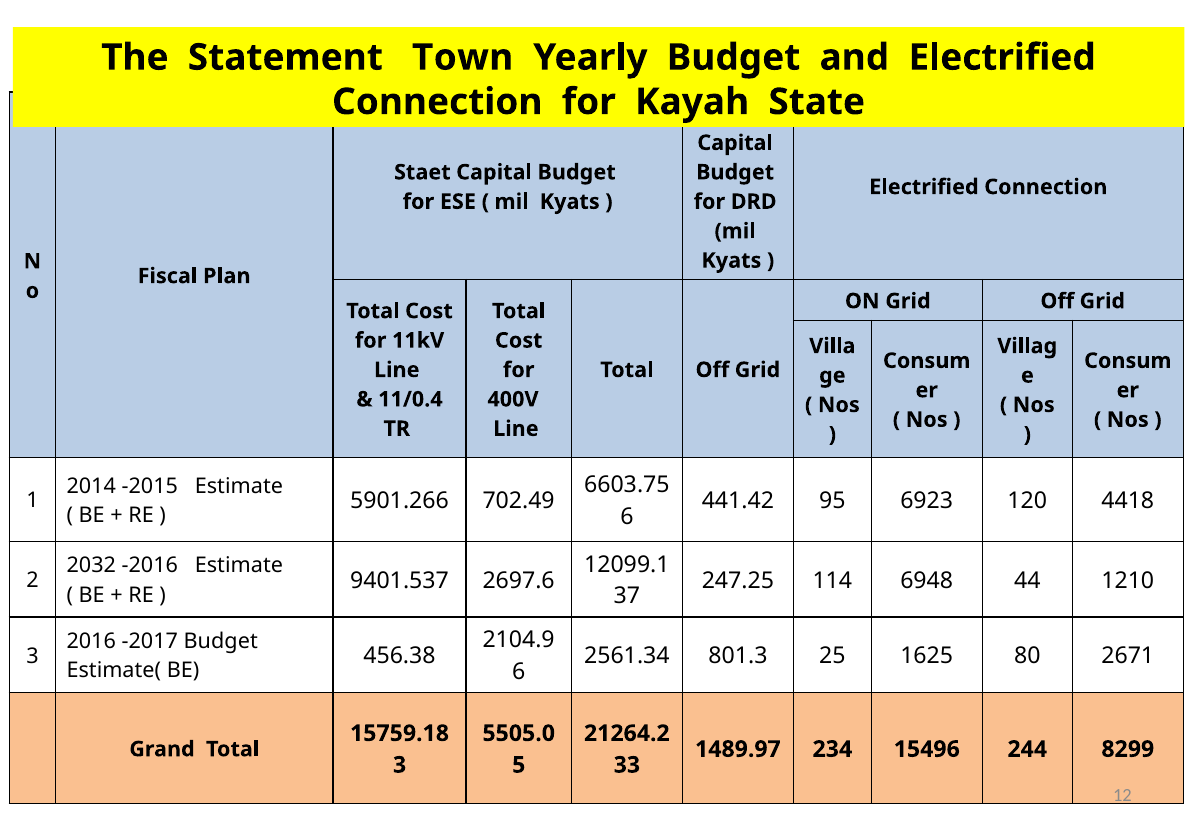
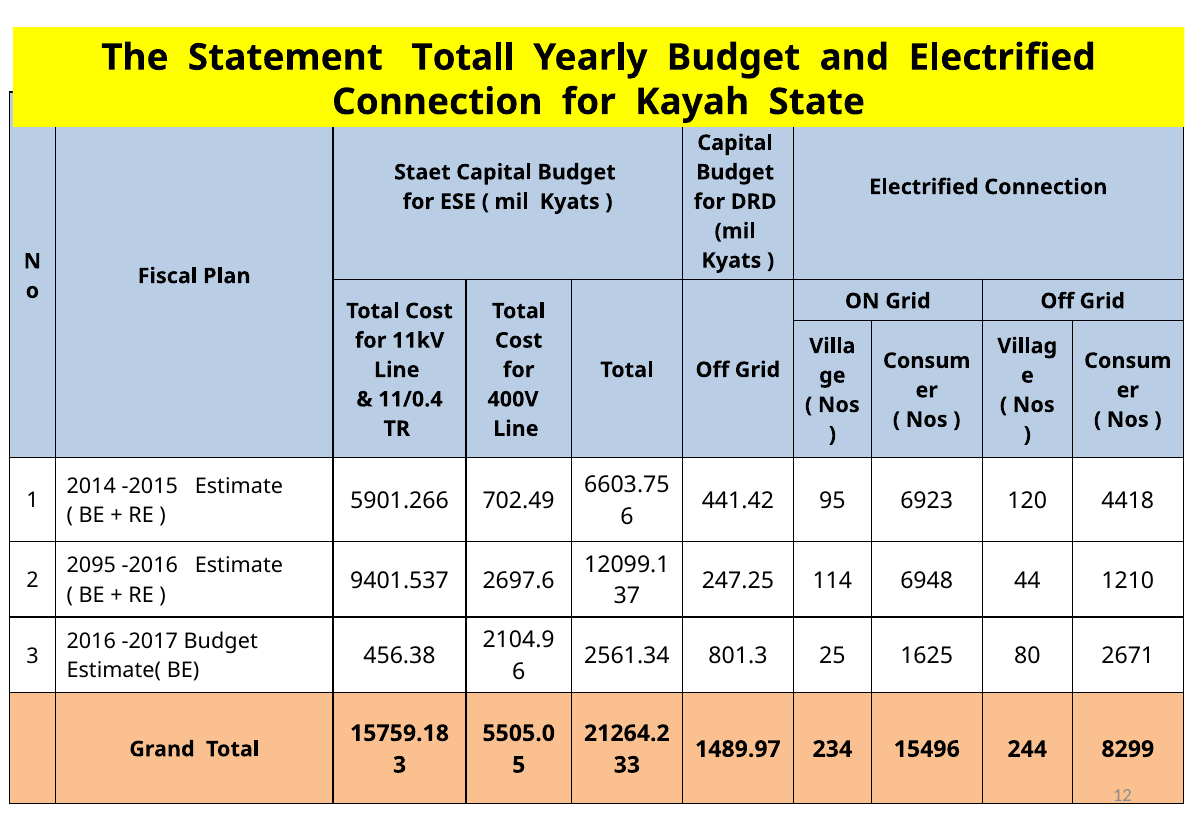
Town: Town -> Totall (463, 57)
2032: 2032 -> 2095 (91, 566)
